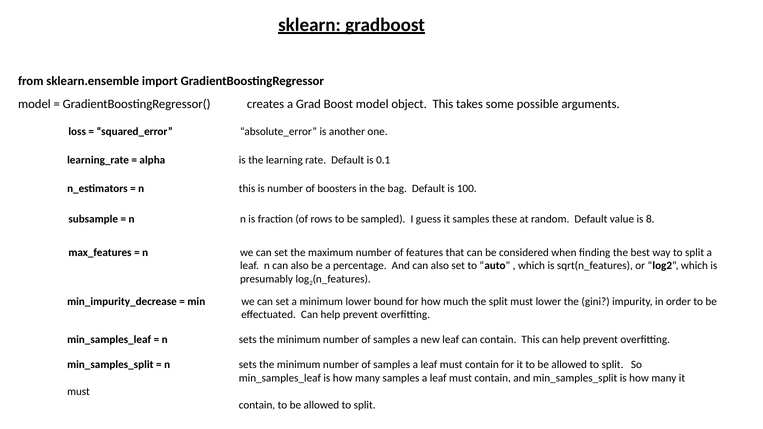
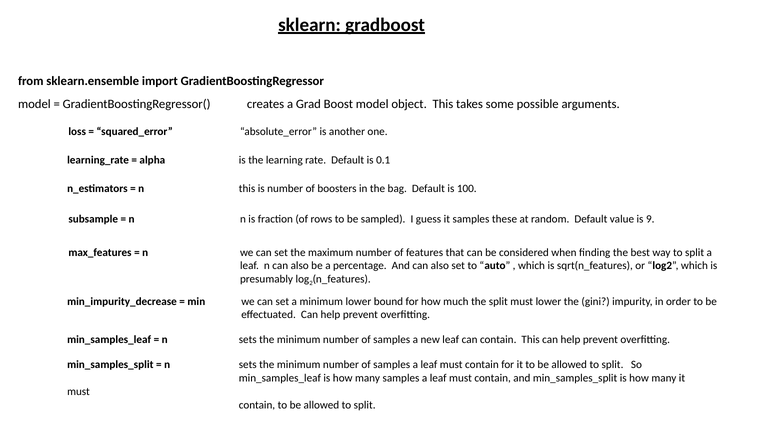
8: 8 -> 9 (650, 219)
